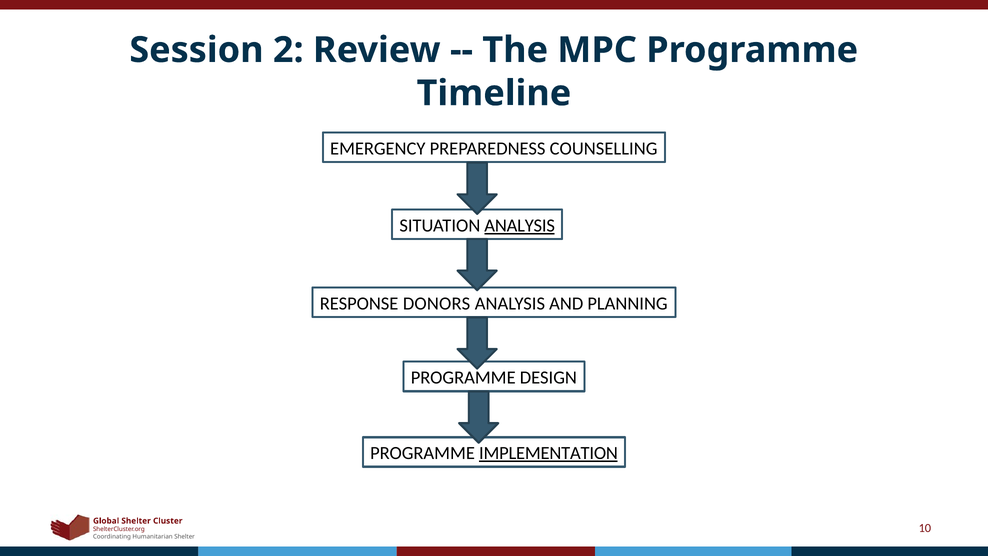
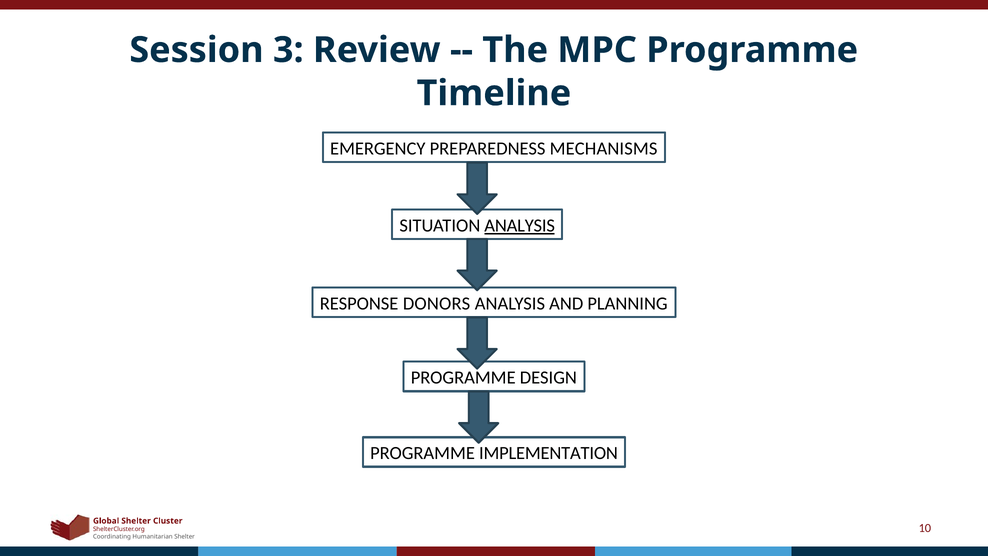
2: 2 -> 3 (288, 50)
COUNSELLING: COUNSELLING -> MECHANISMS (604, 148)
IMPLEMENTATION underline: present -> none (548, 453)
